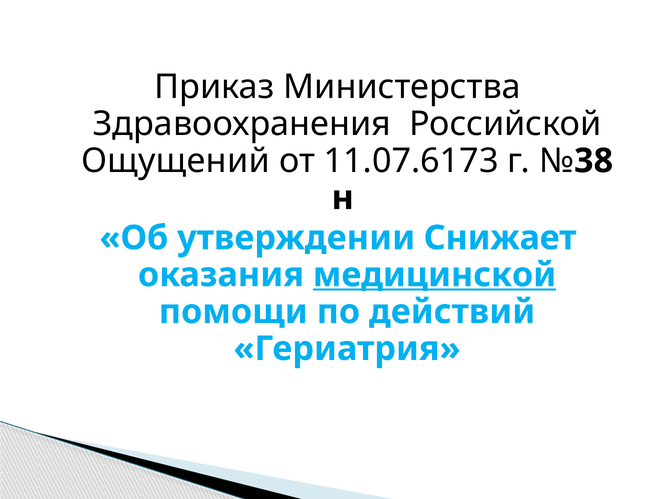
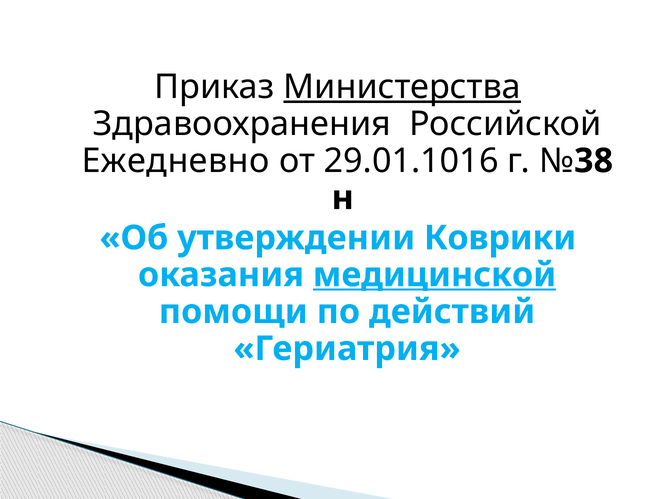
Министерства underline: none -> present (402, 87)
Ощущений: Ощущений -> Ежедневно (175, 161)
11.07.6173: 11.07.6173 -> 29.01.1016 (411, 161)
Снижает: Снижает -> Коврики (500, 238)
